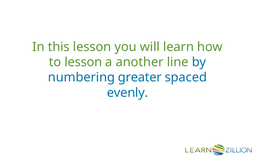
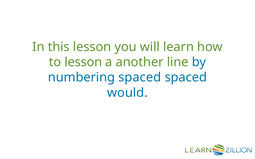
numbering greater: greater -> spaced (140, 78)
evenly: evenly -> would (127, 93)
